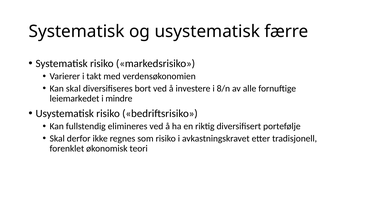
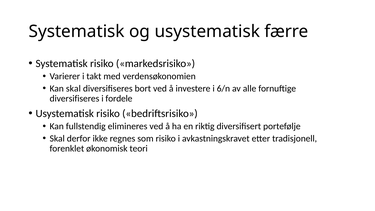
8/n: 8/n -> 6/n (223, 88)
leiemarkedet: leiemarkedet -> diversifiseres (74, 99)
mindre: mindre -> fordele (119, 99)
